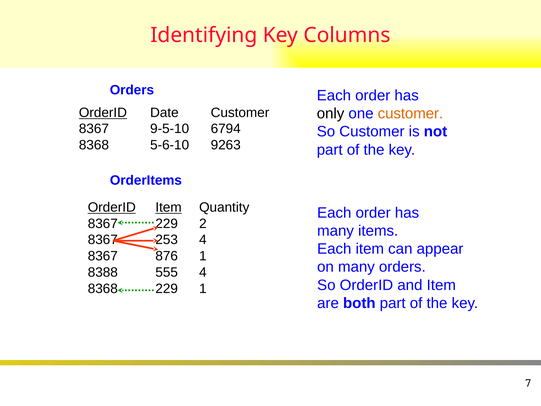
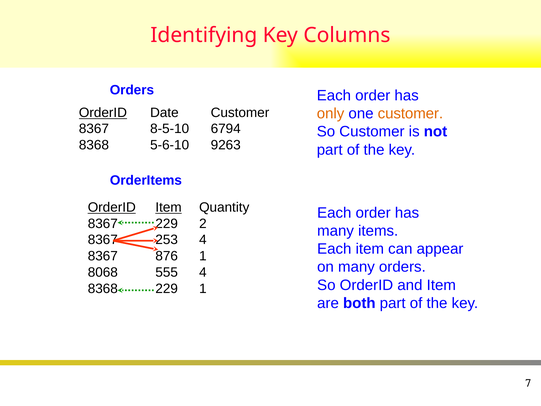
only colour: black -> orange (331, 114)
9-5-10: 9-5-10 -> 8-5-10 (170, 129)
8388: 8388 -> 8068 (103, 272)
